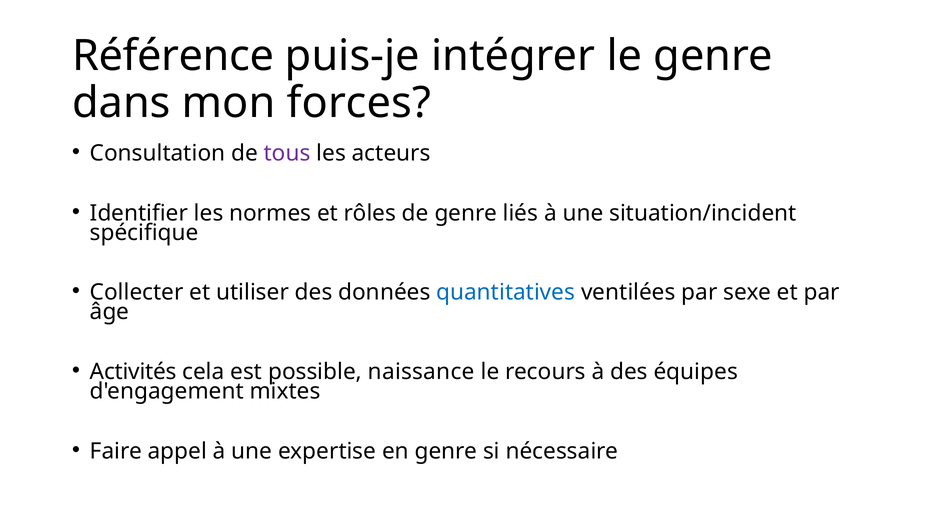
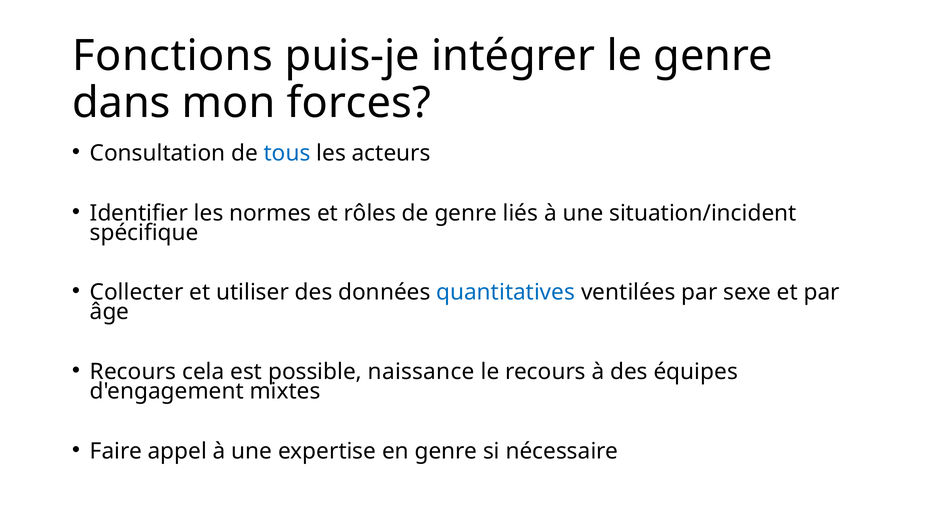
Référence: Référence -> Fonctions (173, 56)
tous colour: purple -> blue (287, 153)
Activités: Activités -> Recours (133, 372)
